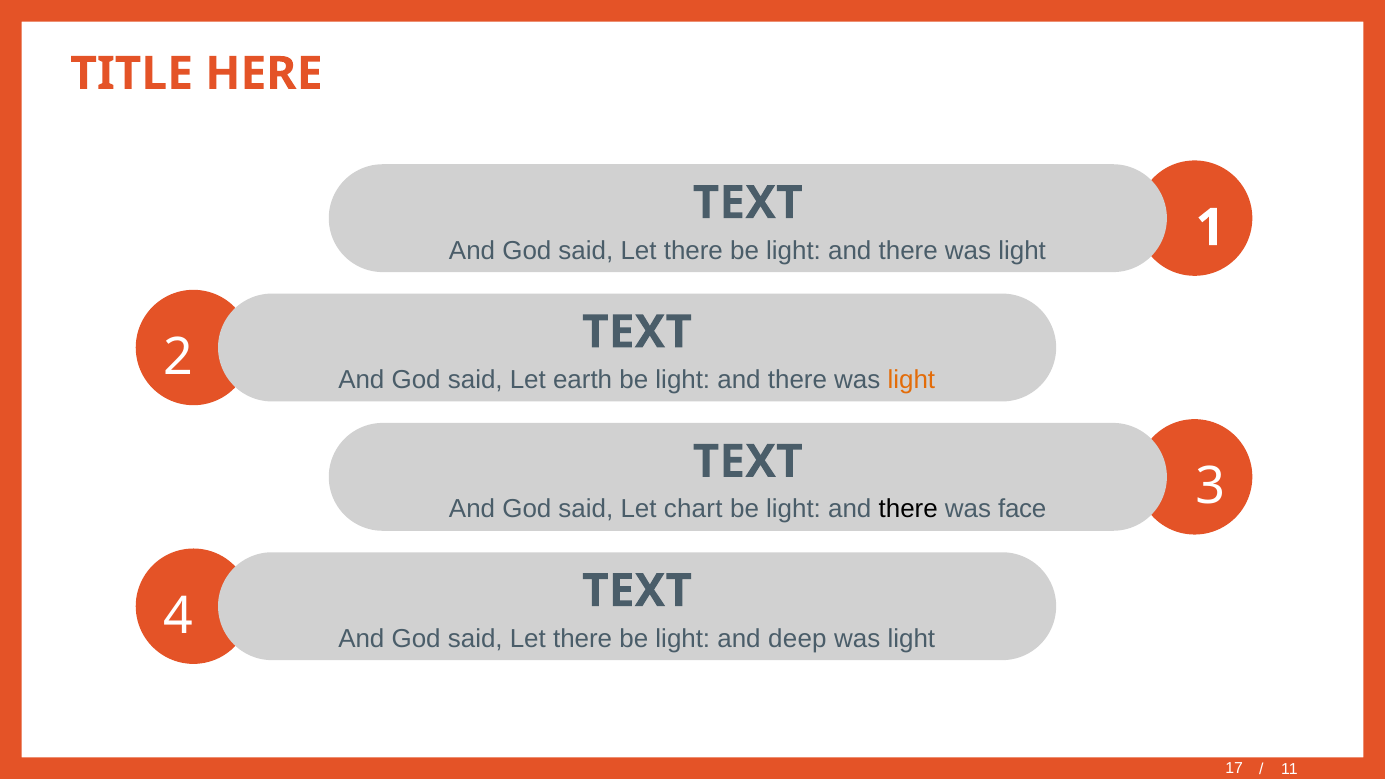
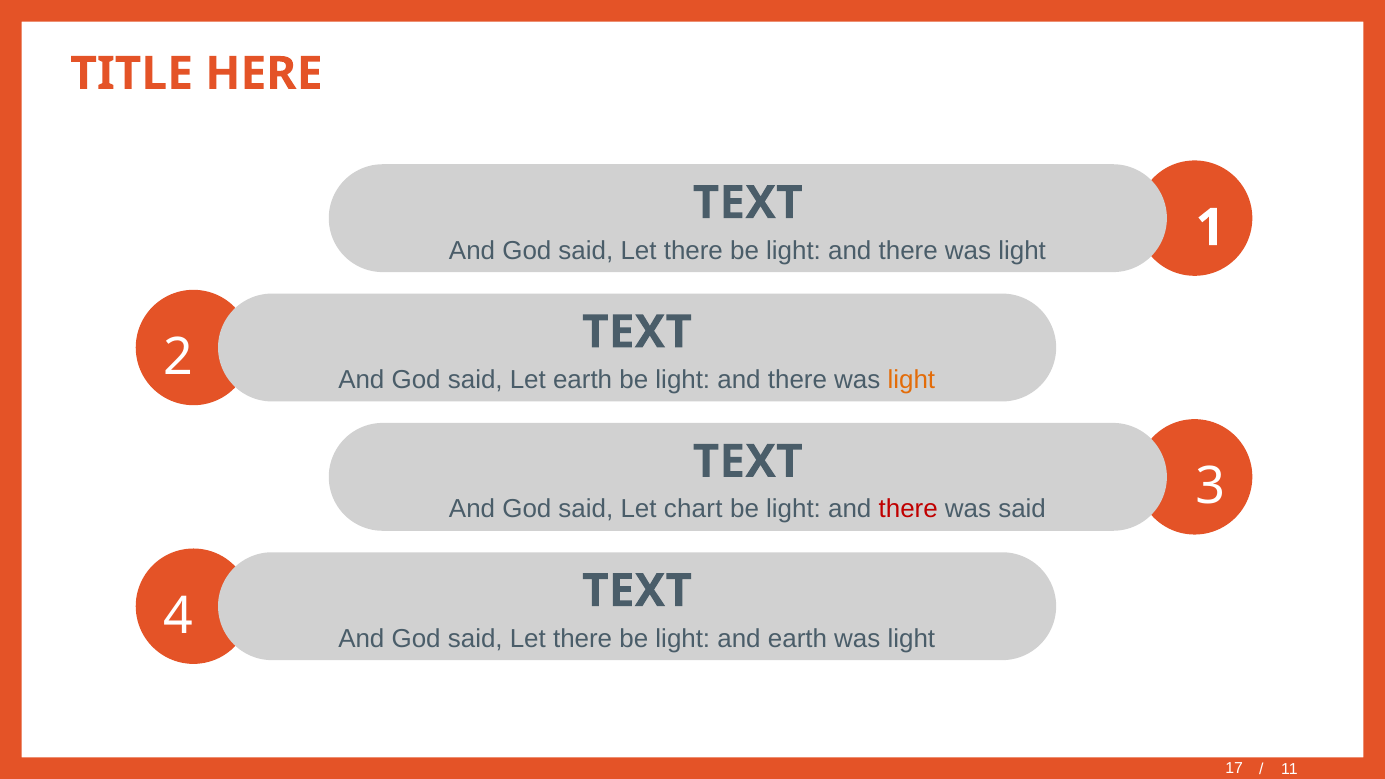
there colour: black -> red (908, 509)
was face: face -> said (1022, 509)
and deep: deep -> earth (798, 639)
